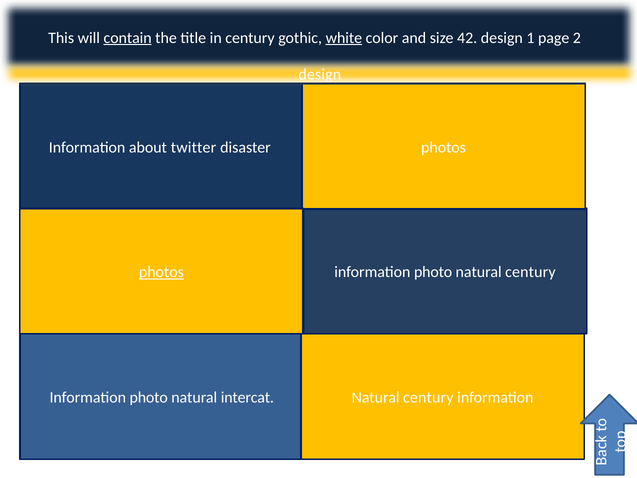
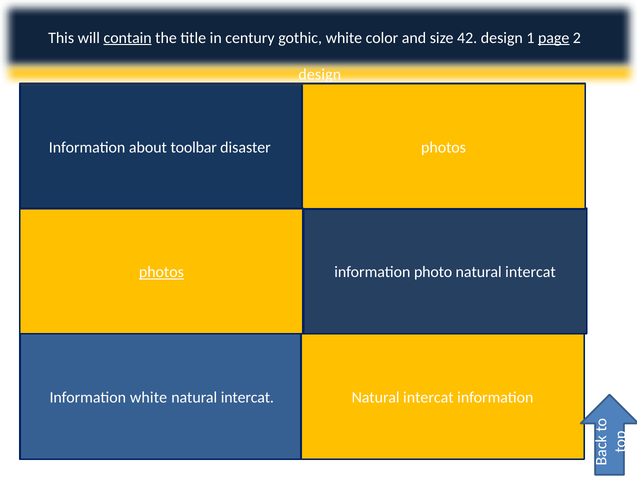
white underline: present -> none (344, 38)
page underline: none -> present (554, 38)
twitter: twitter -> toolbar (194, 147)
century: century -> intercat (530, 272)
photo: photo -> white (149, 397)
century: century -> intercat (428, 397)
